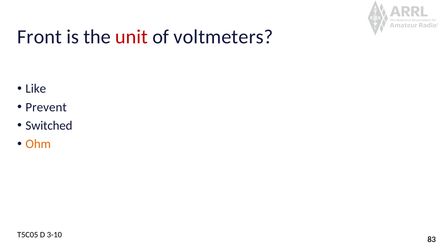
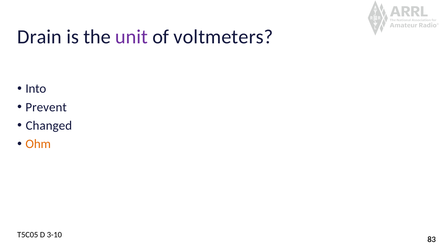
Front: Front -> Drain (40, 37)
unit colour: red -> purple (132, 37)
Like: Like -> Into (36, 89)
Switched: Switched -> Changed (49, 126)
